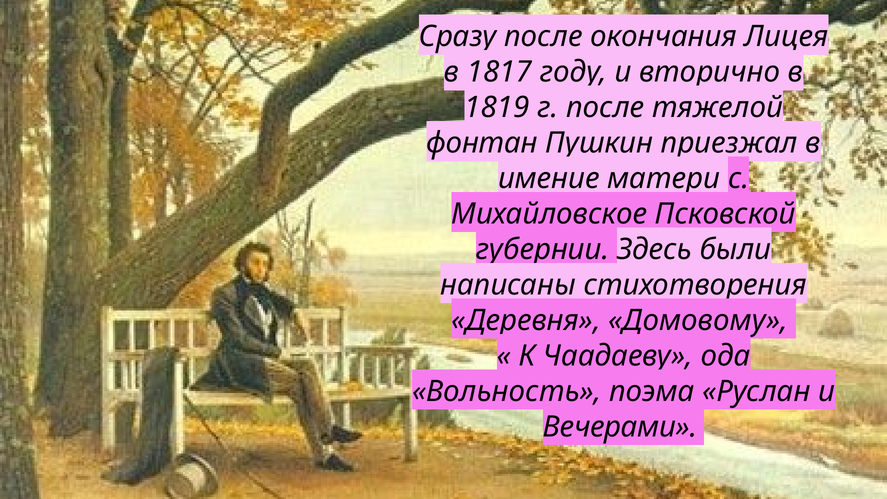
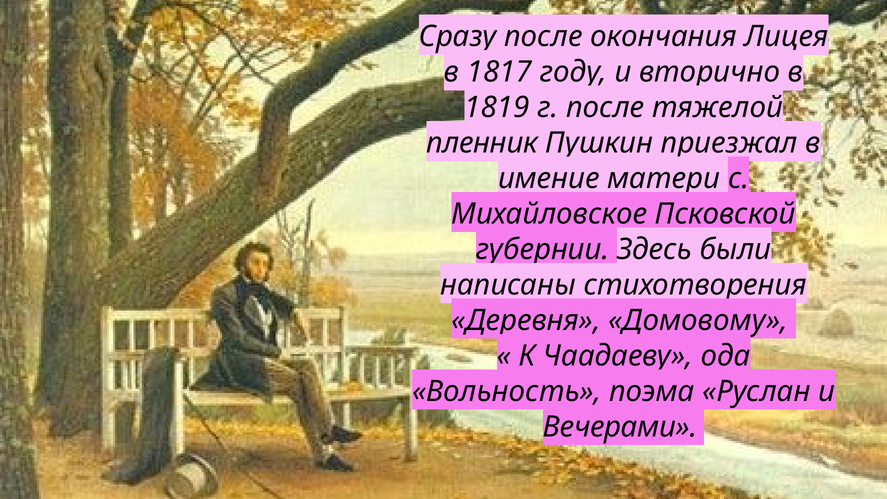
фонтан: фонтан -> пленник (482, 143)
